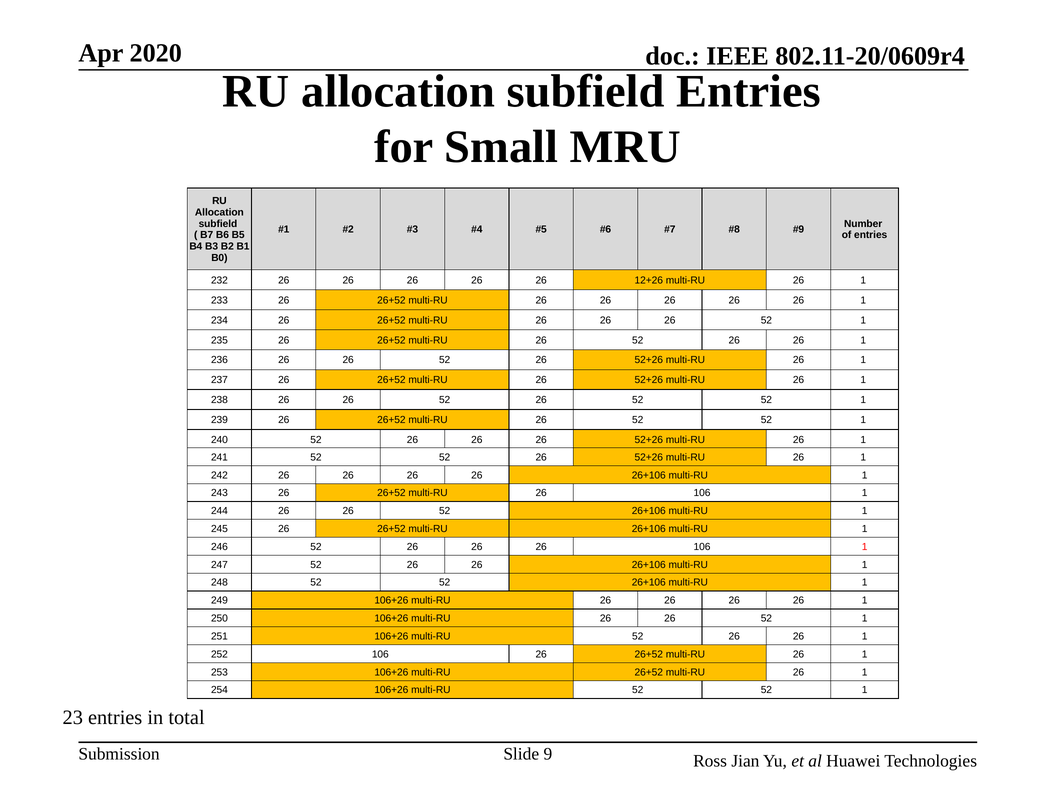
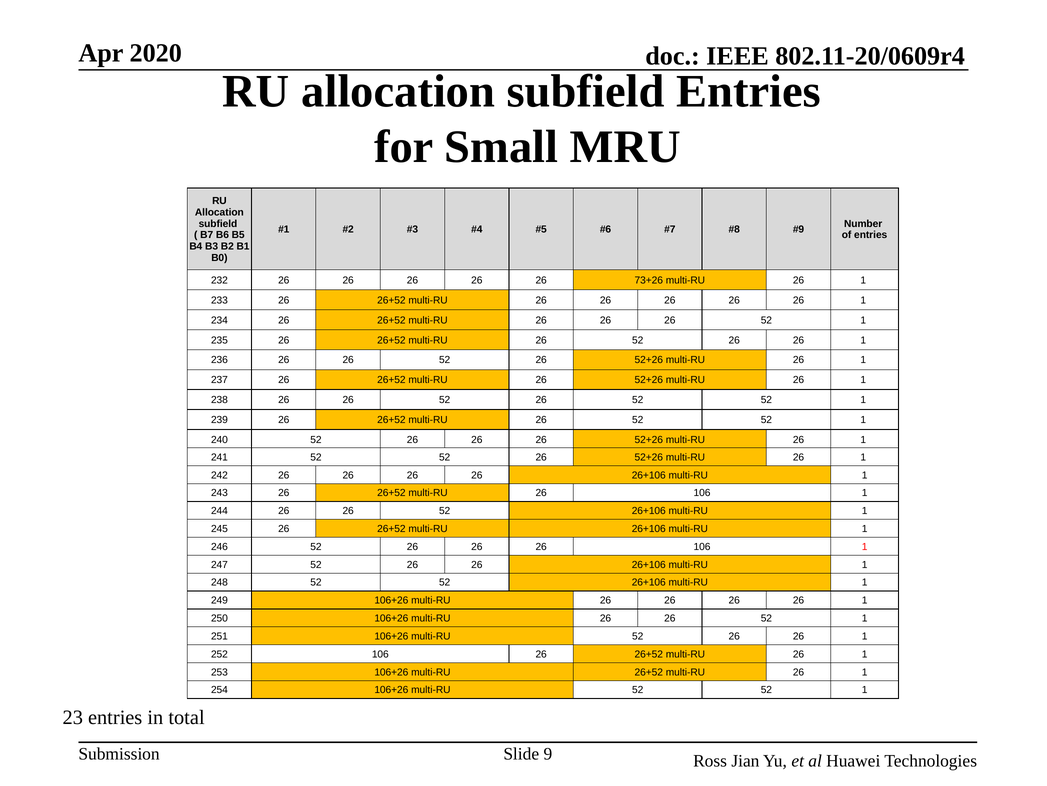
12+26: 12+26 -> 73+26 (649, 280)
